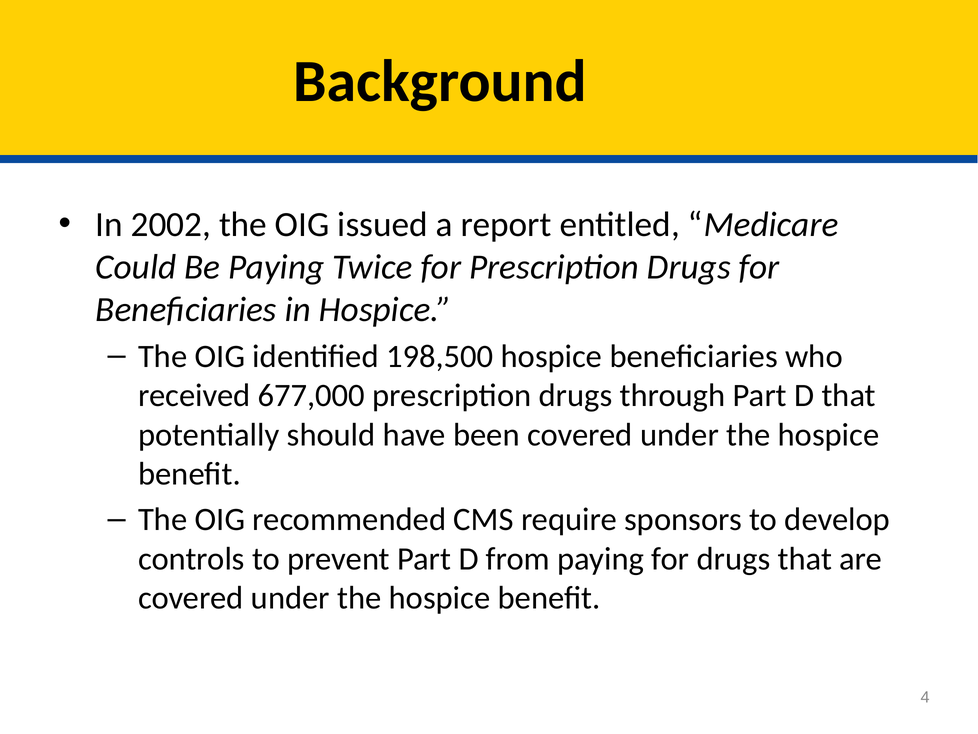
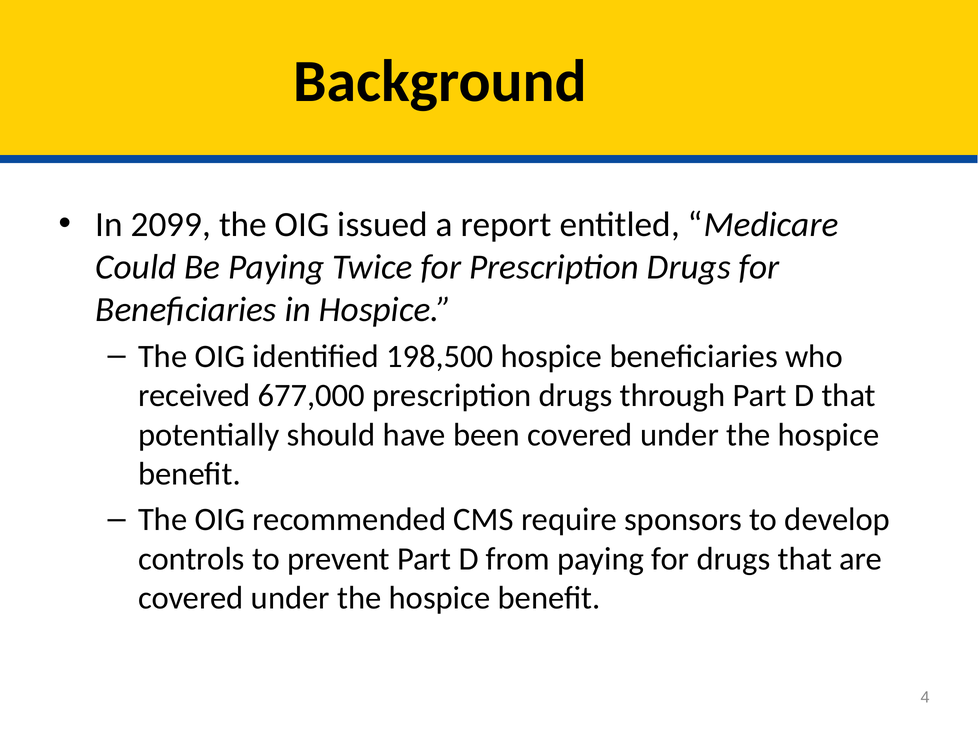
2002: 2002 -> 2099 (171, 224)
